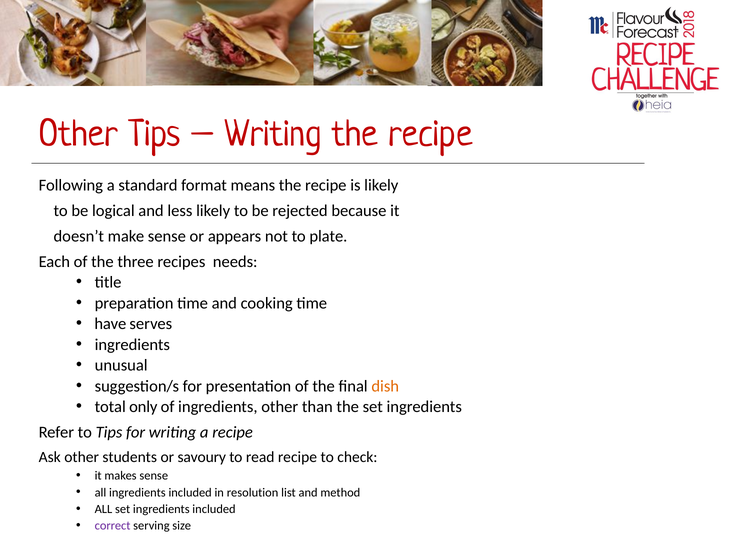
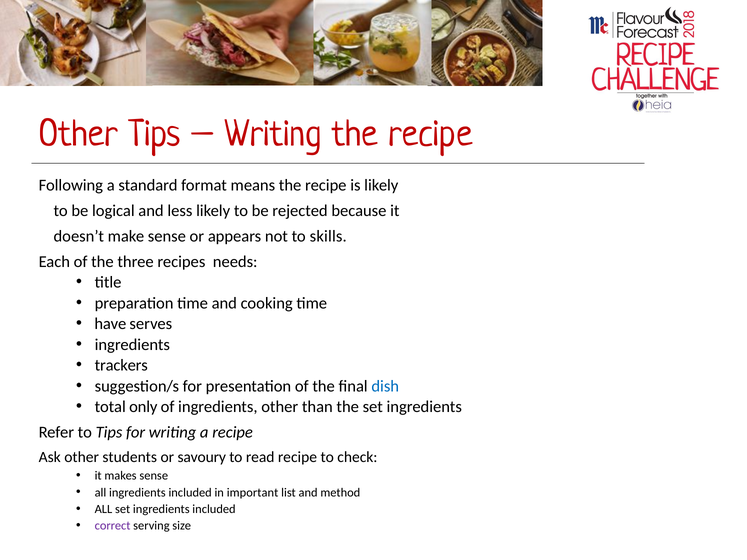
plate: plate -> skills (328, 236)
unusual: unusual -> trackers (121, 366)
dish colour: orange -> blue (385, 386)
resolution: resolution -> important (253, 493)
